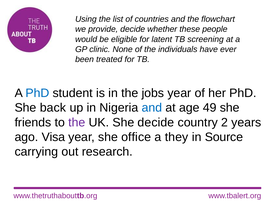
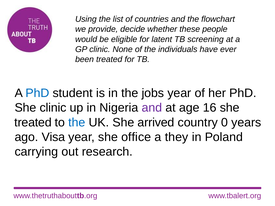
She back: back -> clinic (53, 108)
and colour: blue -> purple (152, 108)
49: 49 -> 16 (210, 108)
friends: friends -> treated (33, 123)
the colour: purple -> blue (77, 123)
She decide: decide -> arrived (156, 123)
2: 2 -> 0 (225, 123)
Source: Source -> Poland (224, 137)
